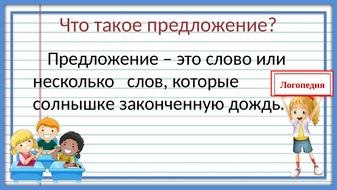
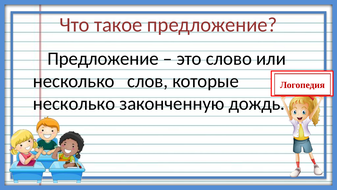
солнышке: солнышке -> несколько (74, 103)
